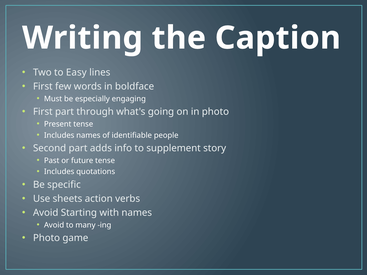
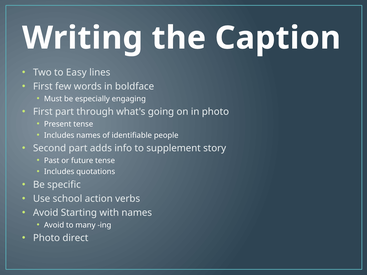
sheets: sheets -> school (67, 199)
game: game -> direct (75, 238)
